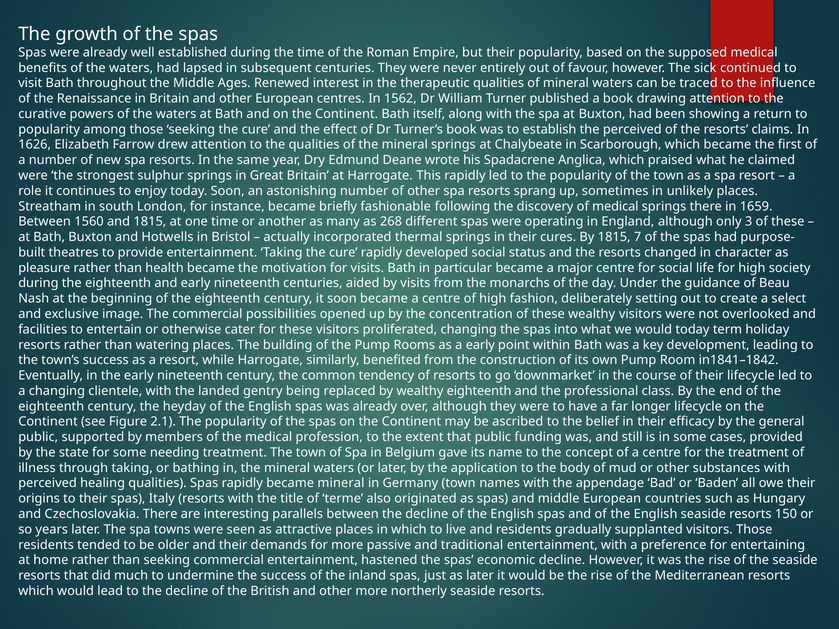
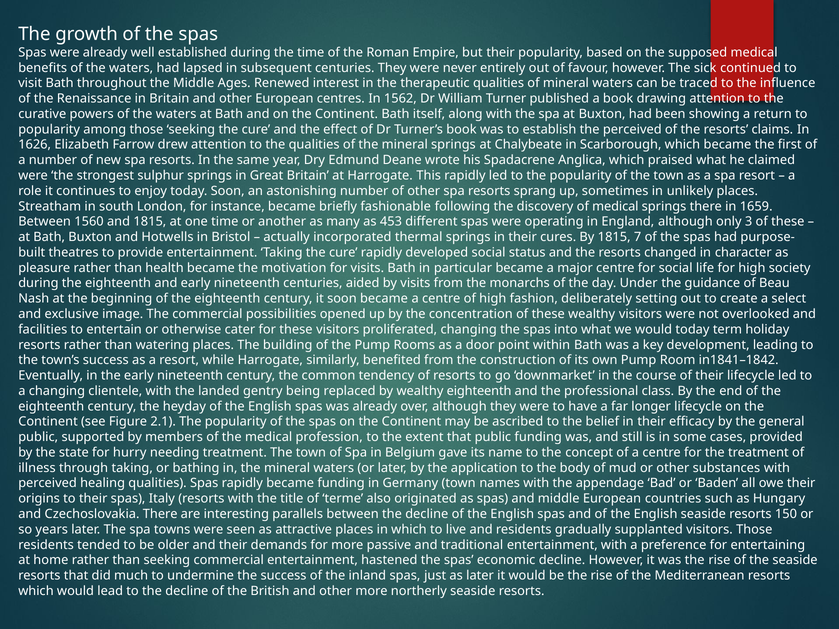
268: 268 -> 453 (391, 222)
a early: early -> door (480, 345)
for some: some -> hurry (130, 453)
became mineral: mineral -> funding (341, 483)
